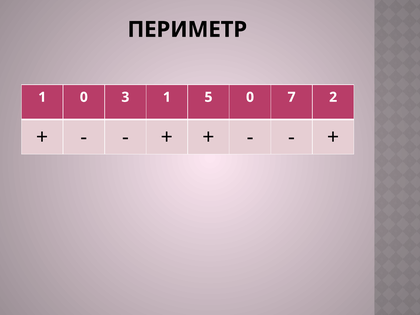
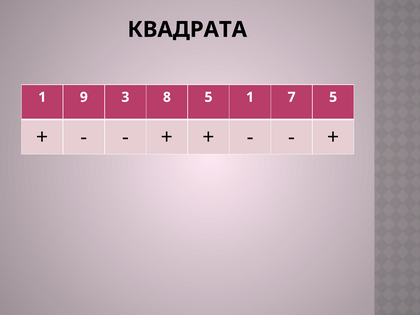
ПЕРИМЕТР: ПЕРИМЕТР -> КВАДРАТА (187, 30)
1 0: 0 -> 9 (84, 97)
3 1: 1 -> 8 (167, 97)
5 0: 0 -> 1 (250, 97)
7 2: 2 -> 5 (333, 97)
